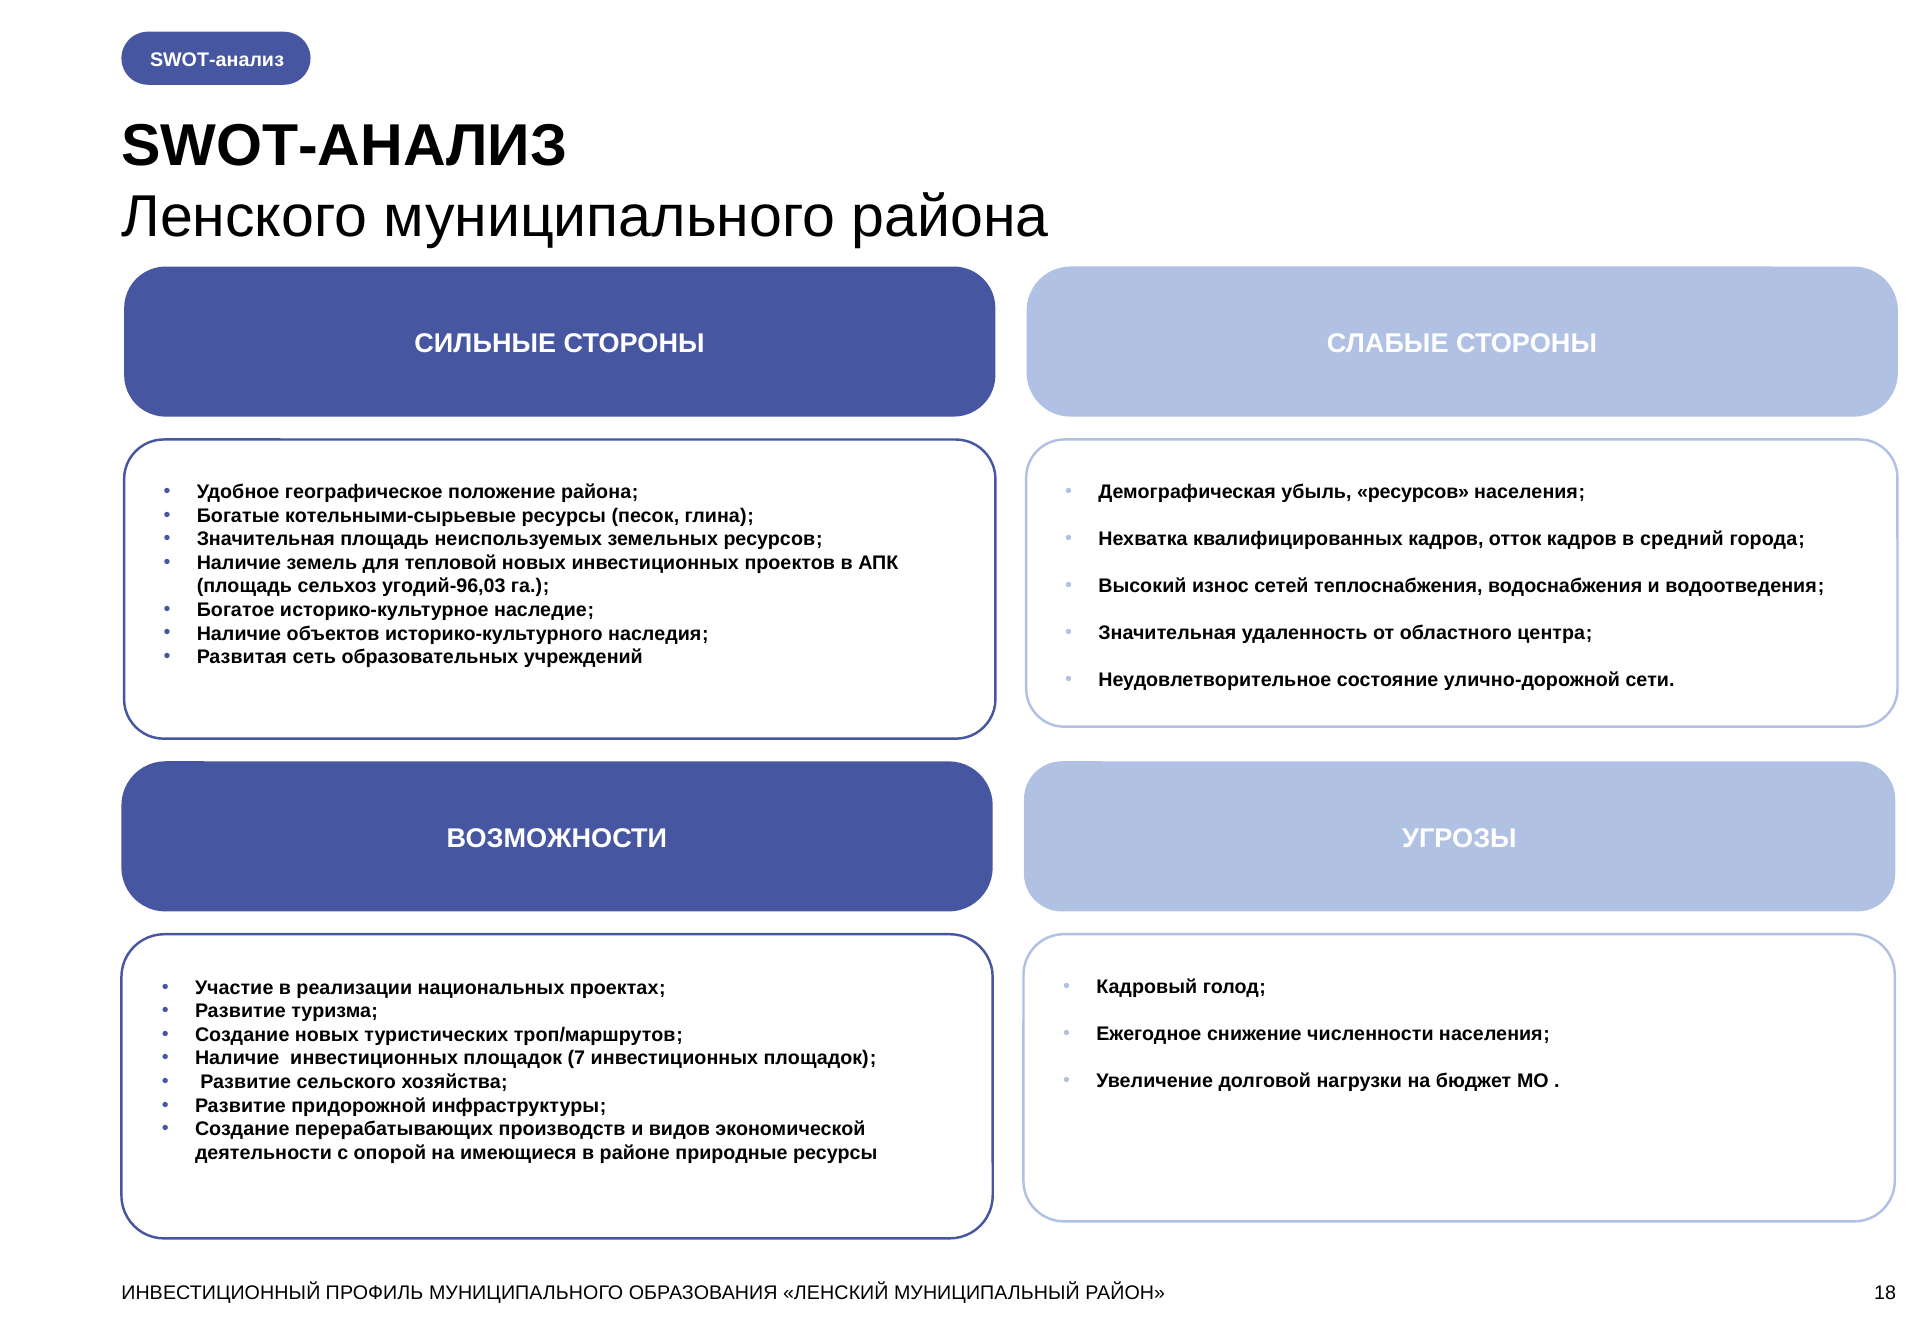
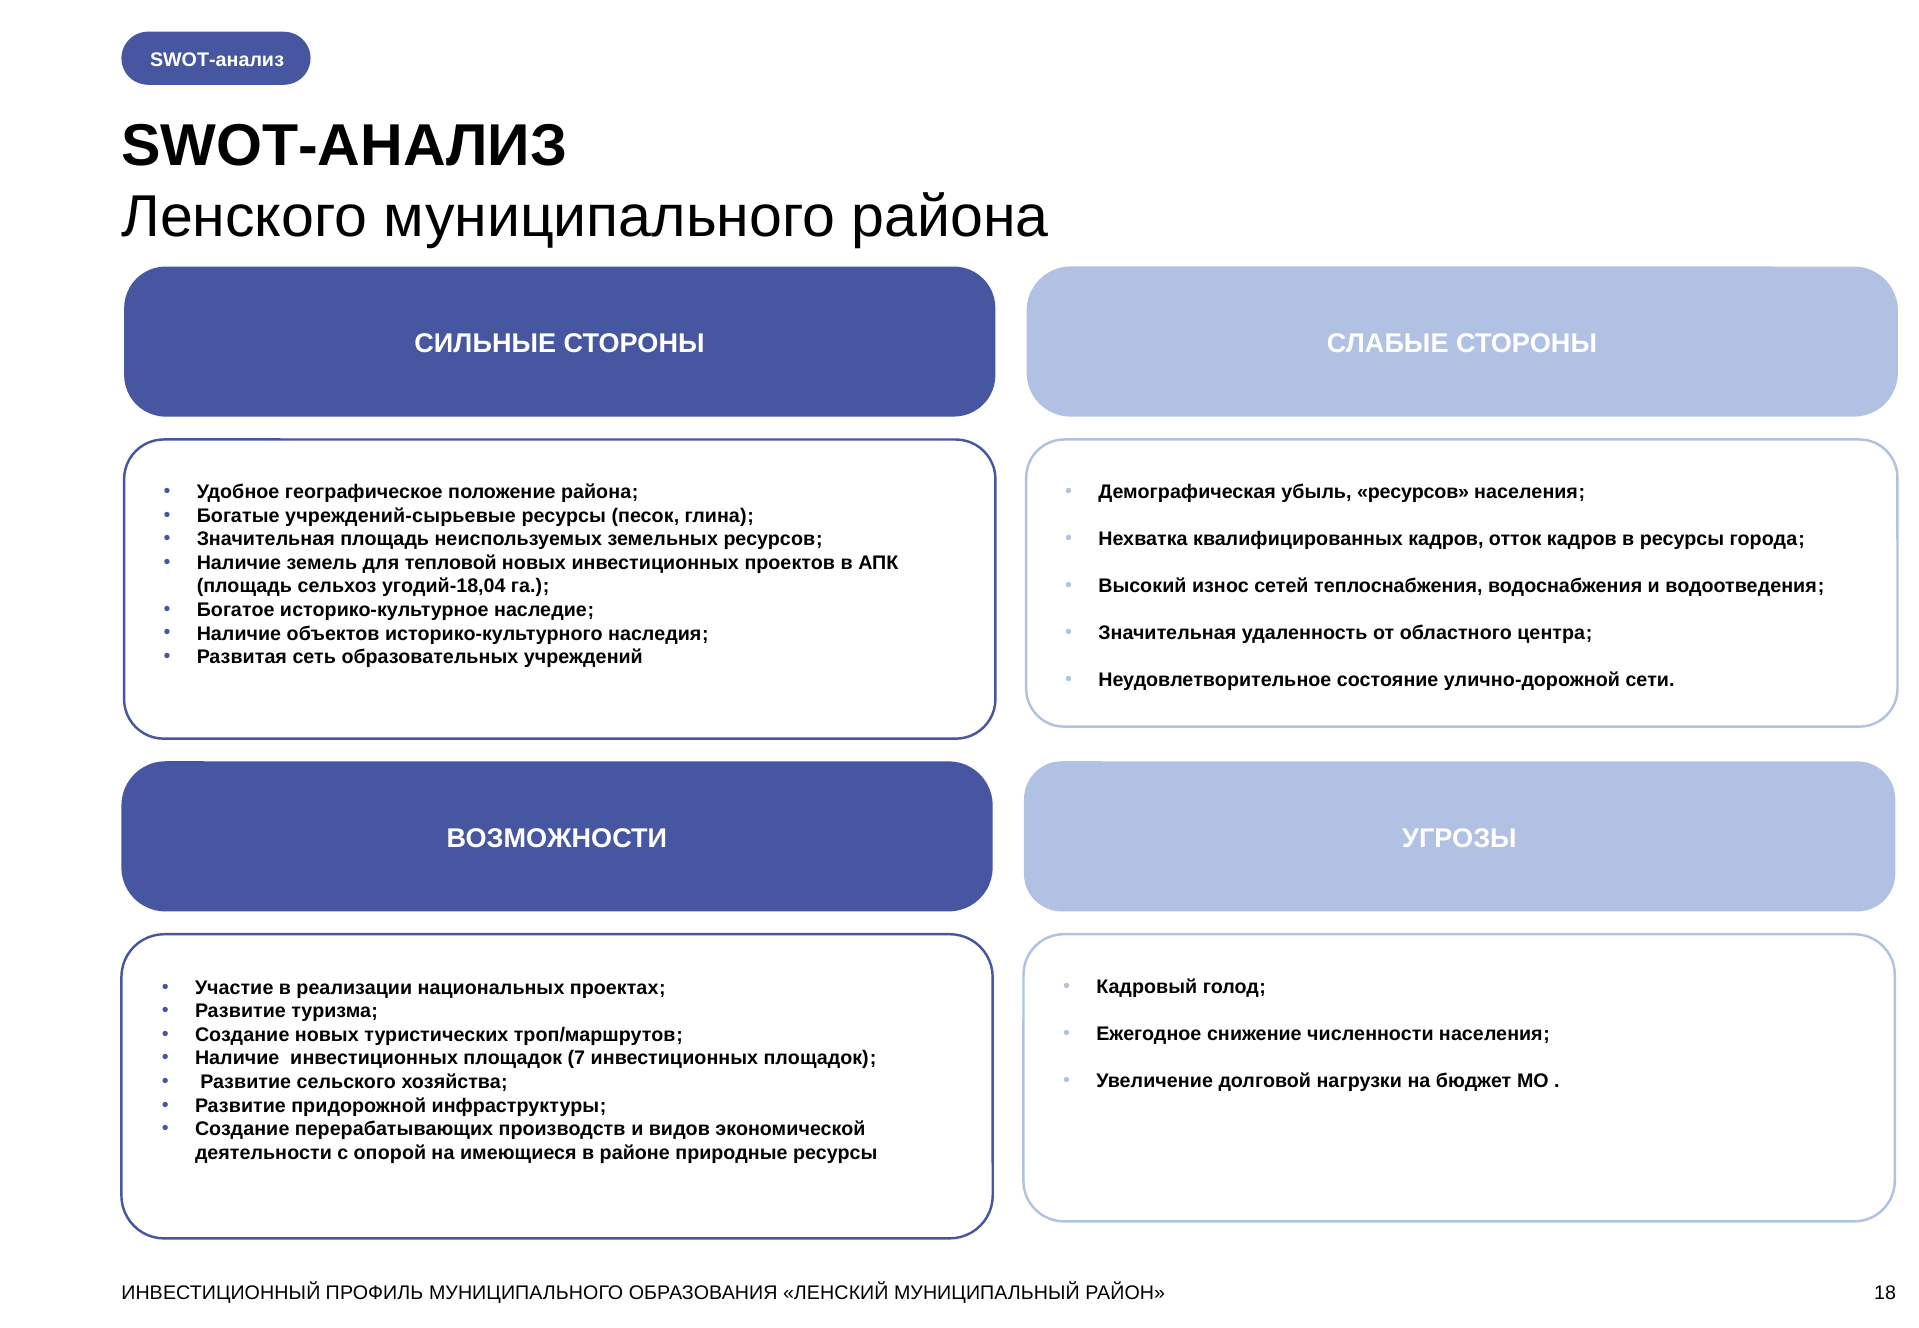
котельными-сырьевые: котельными-сырьевые -> учреждений-сырьевые (401, 516)
в средний: средний -> ресурсы (1682, 539)
угодий-96,03: угодий-96,03 -> угодий-18,04 (444, 587)
